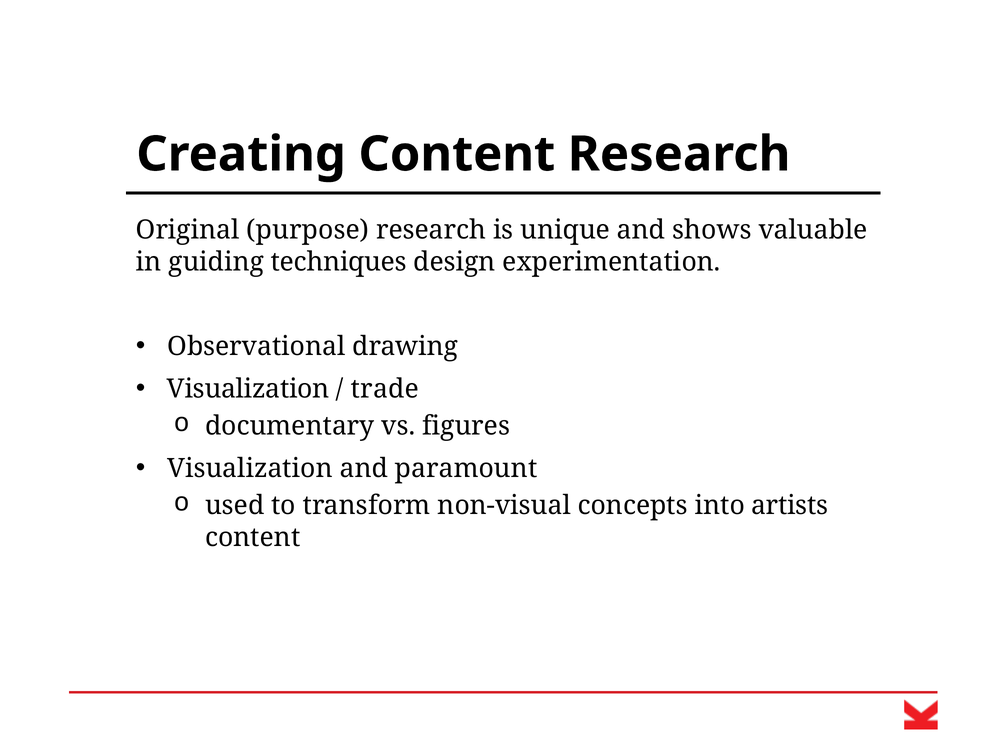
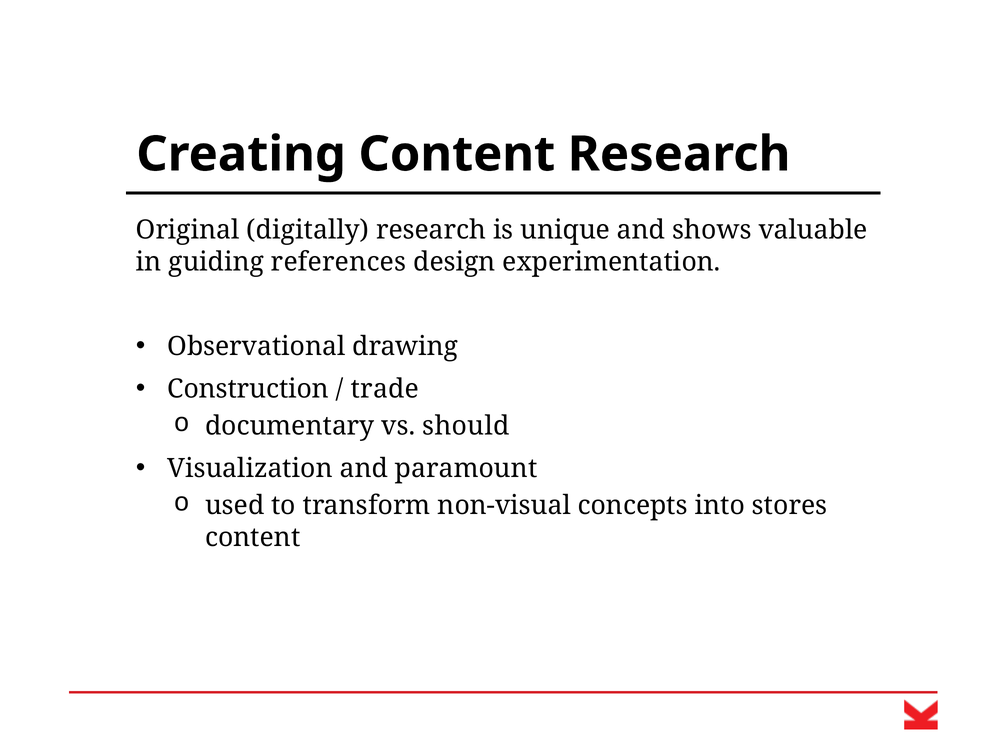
purpose: purpose -> digitally (308, 230)
techniques: techniques -> references (339, 262)
Visualization: Visualization -> Construction (248, 389)
figures: figures -> should (466, 426)
artists: artists -> stores (790, 506)
